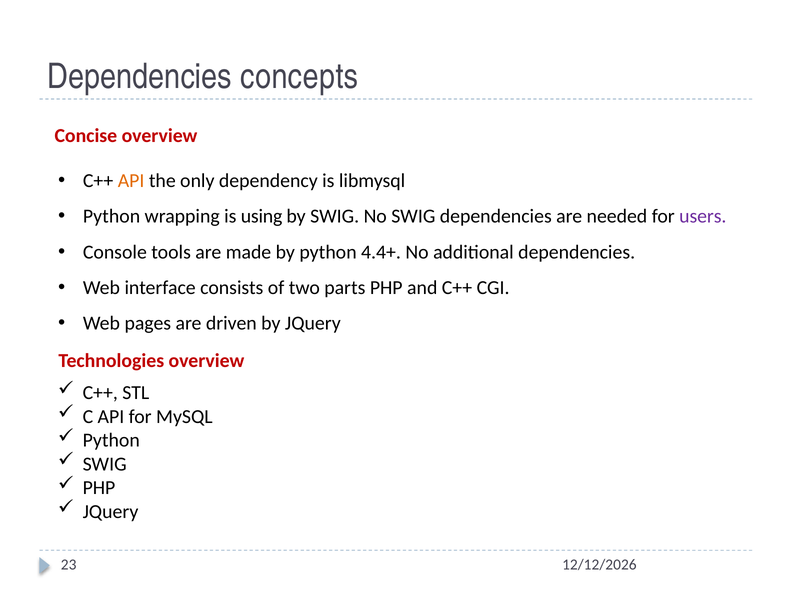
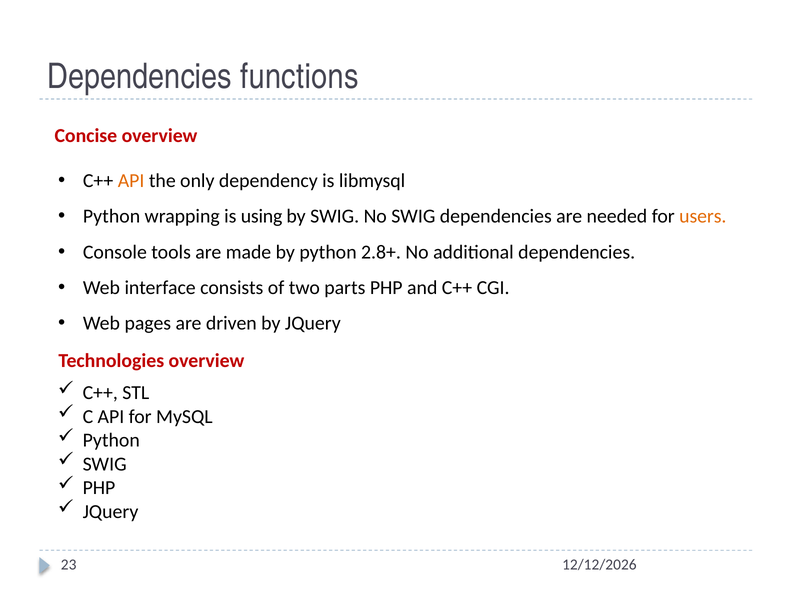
concepts: concepts -> functions (299, 76)
users colour: purple -> orange (703, 216)
4.4+: 4.4+ -> 2.8+ (381, 252)
